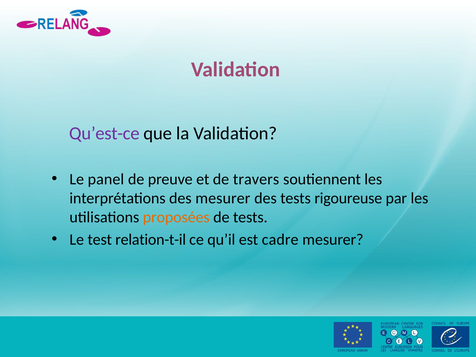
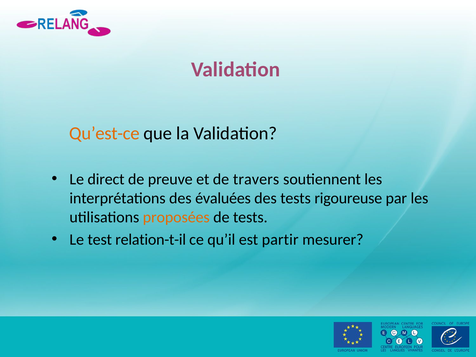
Qu’est-ce colour: purple -> orange (105, 133)
panel: panel -> direct (106, 179)
des mesurer: mesurer -> évaluées (223, 198)
cadre: cadre -> partir (280, 239)
